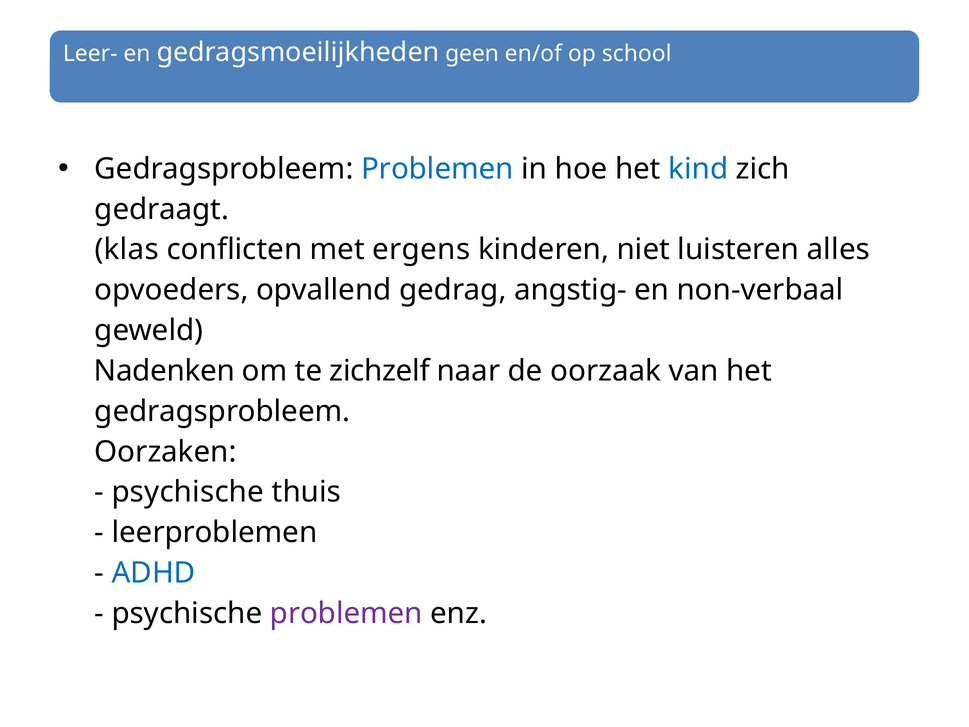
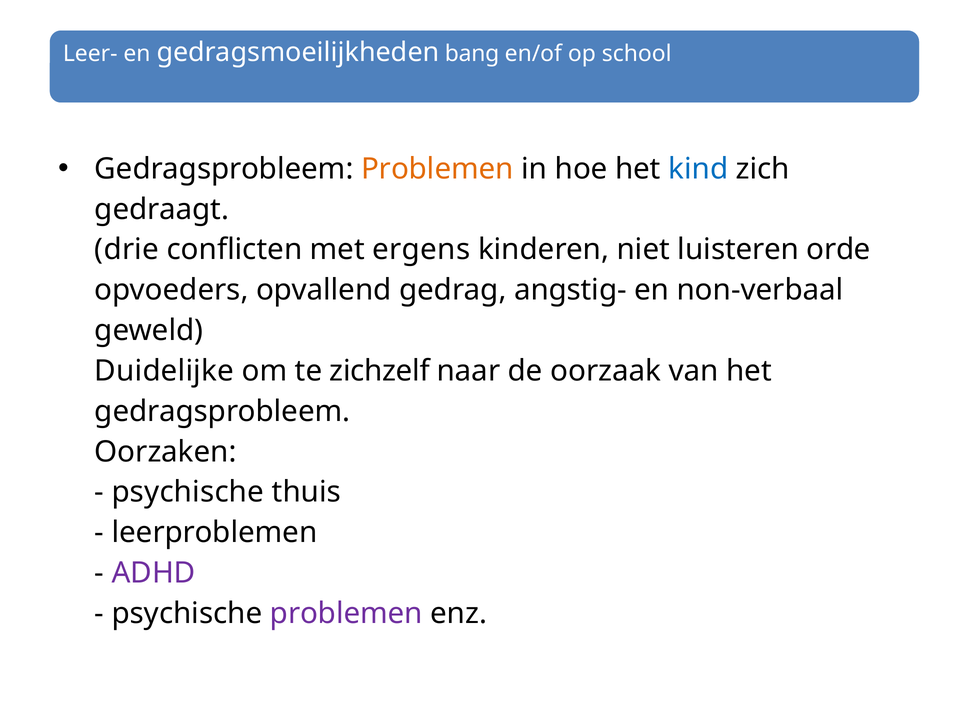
geen: geen -> bang (472, 54)
Problemen colour: blue -> orange (437, 169)
klas: klas -> drie (127, 250)
alles: alles -> orde (839, 250)
Nadenken: Nadenken -> Duidelijke (164, 371)
ADHD colour: blue -> purple (154, 573)
